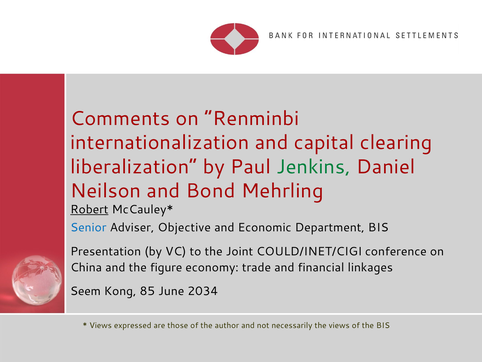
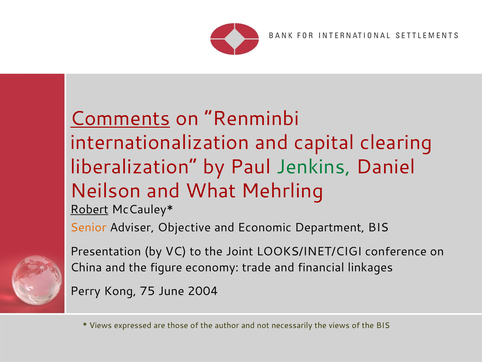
Comments underline: none -> present (120, 118)
Bond: Bond -> What (211, 191)
Senior colour: blue -> orange (88, 227)
COULD/INET/CIGI: COULD/INET/CIGI -> LOOKS/INET/CIGI (309, 251)
Seem: Seem -> Perry (85, 291)
85: 85 -> 75 (147, 291)
2034: 2034 -> 2004 (203, 291)
